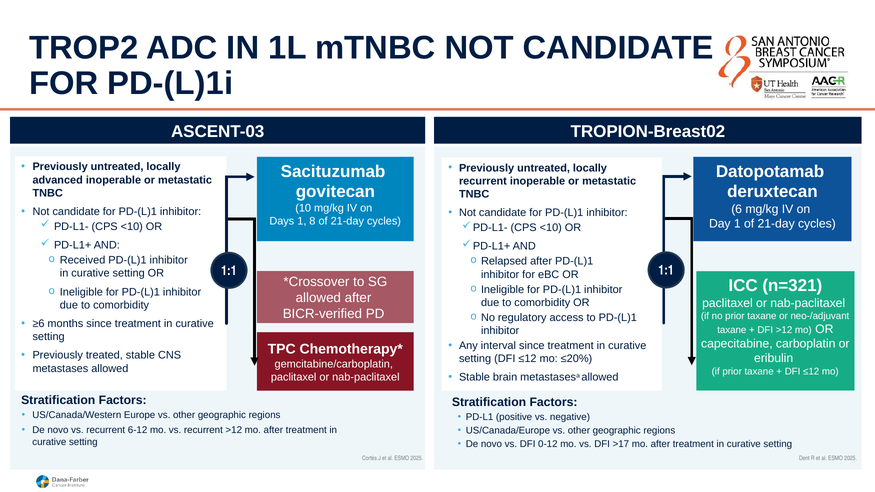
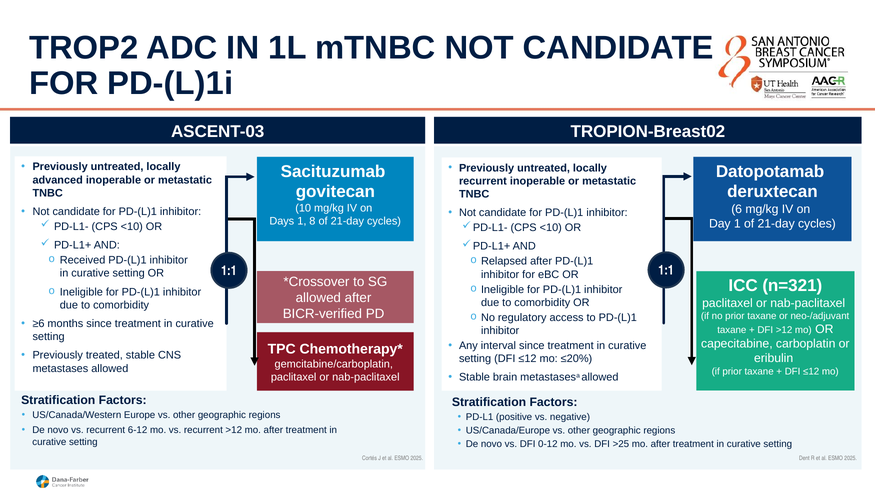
>17: >17 -> >25 (621, 444)
